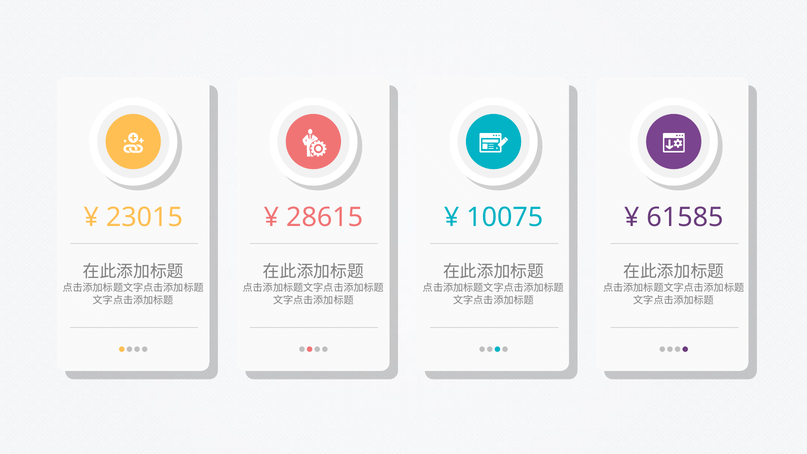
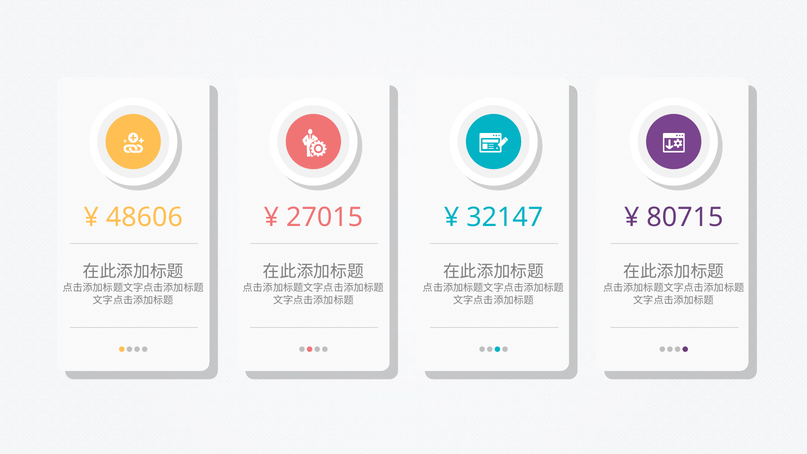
23015: 23015 -> 48606 (144, 217)
28615: 28615 -> 27015 (325, 217)
10075: 10075 -> 32147 (505, 217)
61585: 61585 -> 80715 (685, 217)
